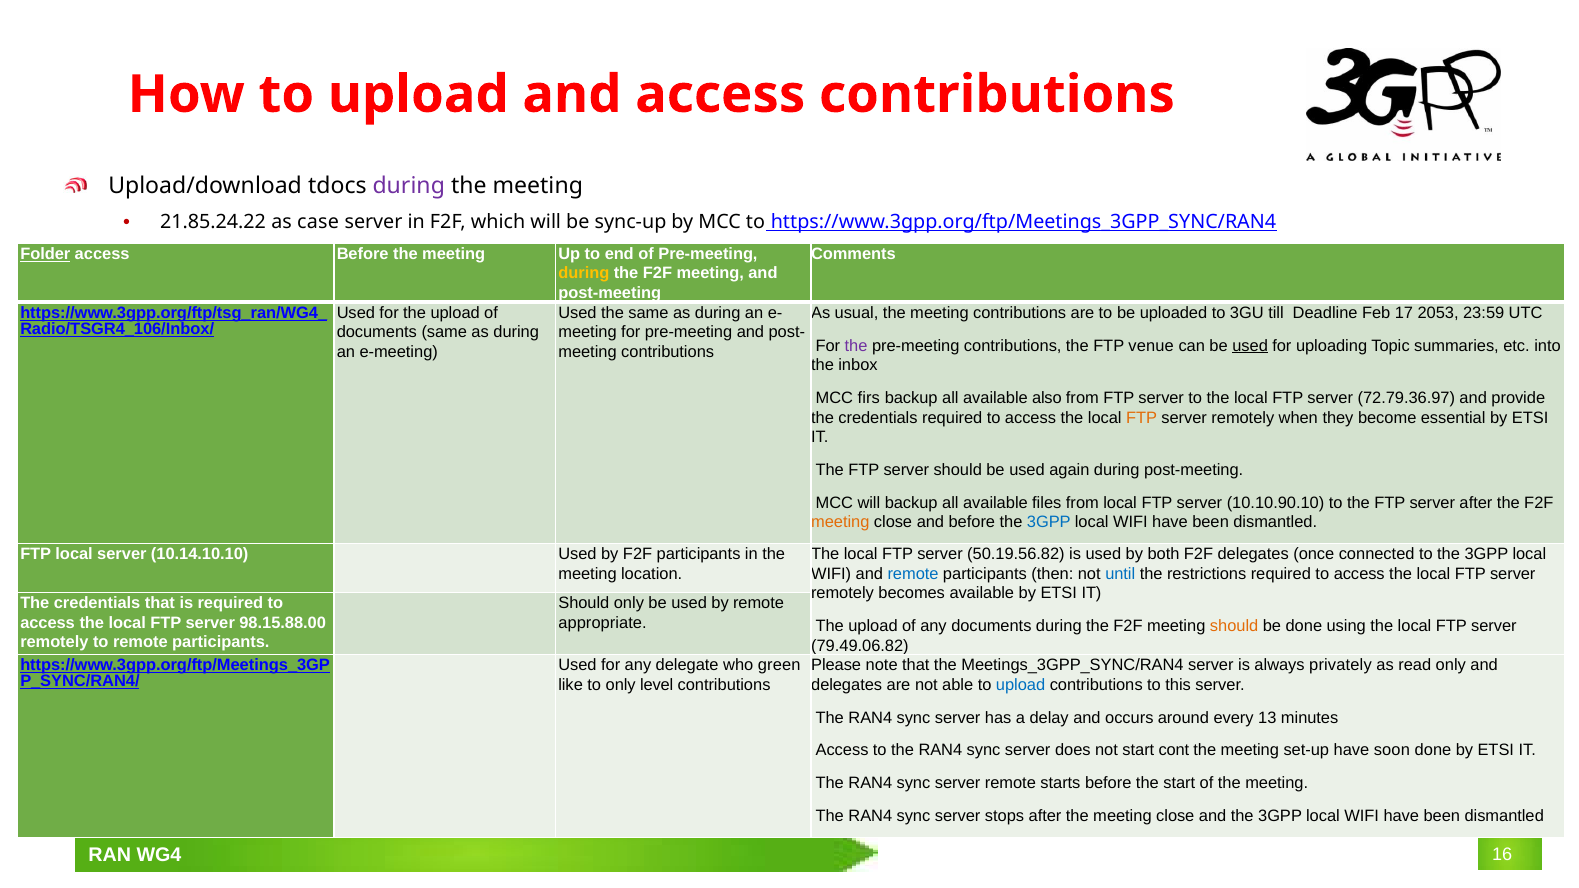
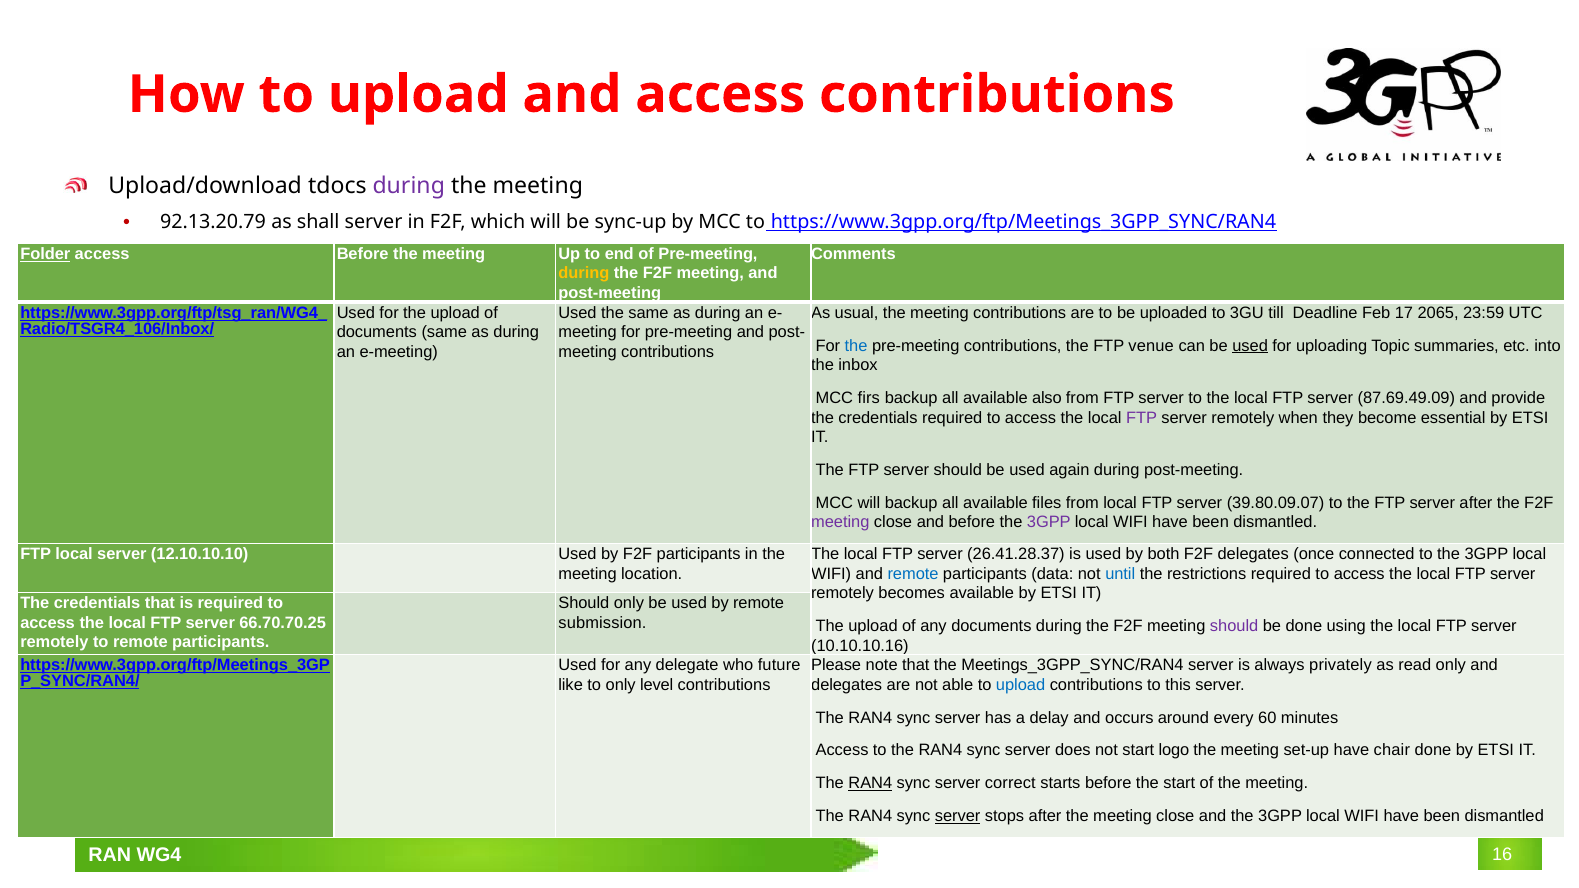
21.85.24.22: 21.85.24.22 -> 92.13.20.79 (213, 222)
case: case -> shall (318, 222)
2053: 2053 -> 2065 (1438, 313)
the colour: purple -> blue (856, 346)
72.79.36.97: 72.79.36.97 -> 87.69.49.09 (1406, 398)
FTP colour: orange -> purple (1142, 418)
10.10.90.10: 10.10.90.10 -> 39.80.09.07 (1276, 503)
meeting colour: orange -> purple (840, 523)
3GPP colour: blue -> purple (1049, 523)
10.14.10.10: 10.14.10.10 -> 12.10.10.10 (200, 554)
50.19.56.82: 50.19.56.82 -> 26.41.28.37 (1016, 554)
then: then -> data (1052, 574)
98.15.88.00: 98.15.88.00 -> 66.70.70.25 (283, 623)
appropriate: appropriate -> submission (602, 623)
should colour: orange -> purple (1234, 626)
79.49.06.82: 79.49.06.82 -> 10.10.10.16 (860, 646)
green: green -> future (779, 665)
13: 13 -> 60 (1267, 718)
cont: cont -> logo (1174, 751)
soon: soon -> chair (1392, 751)
RAN4 underline: none -> present (870, 783)
server remote: remote -> correct (1010, 783)
server underline: none -> present (958, 816)
